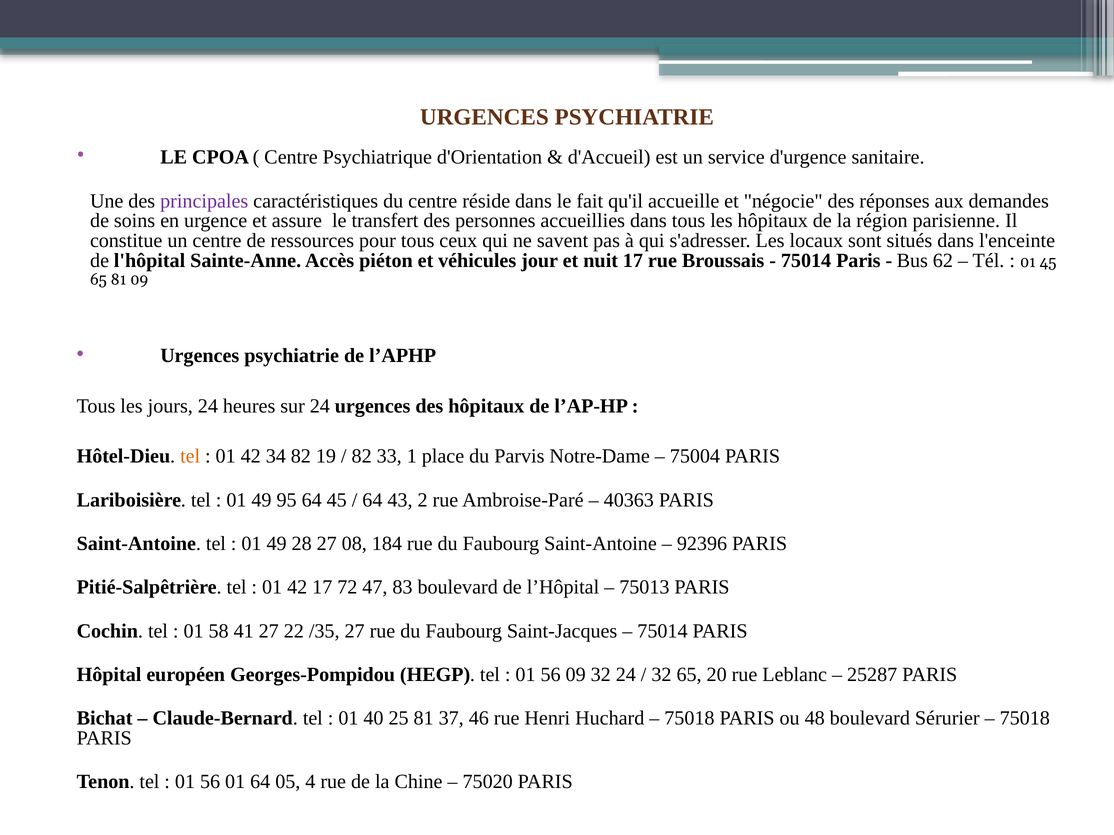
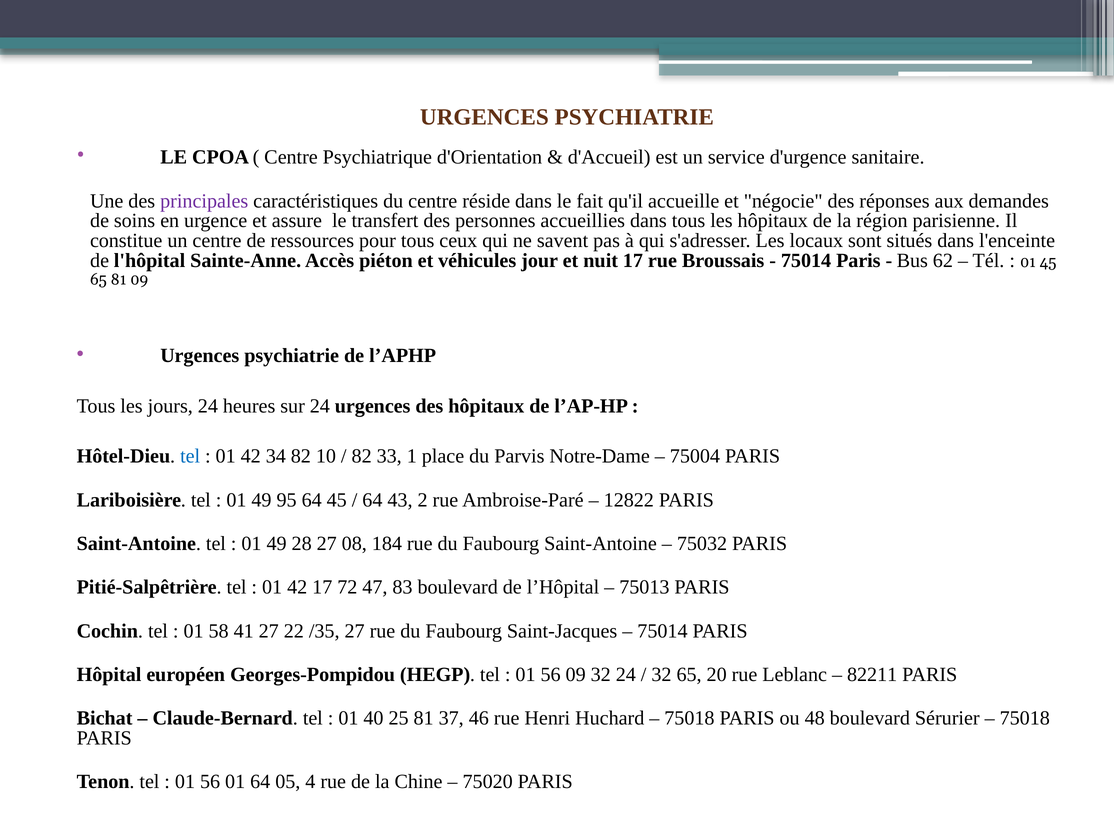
tel colour: orange -> blue (190, 457)
19: 19 -> 10 (326, 457)
40363: 40363 -> 12822 (629, 500)
92396: 92396 -> 75032 (702, 544)
25287: 25287 -> 82211 (872, 675)
